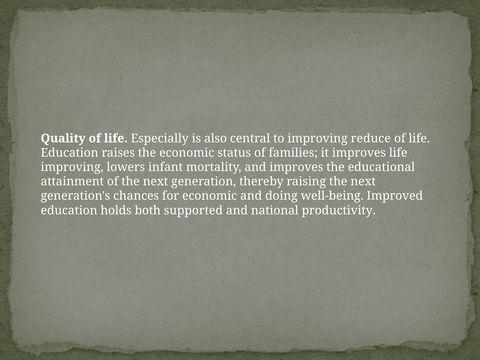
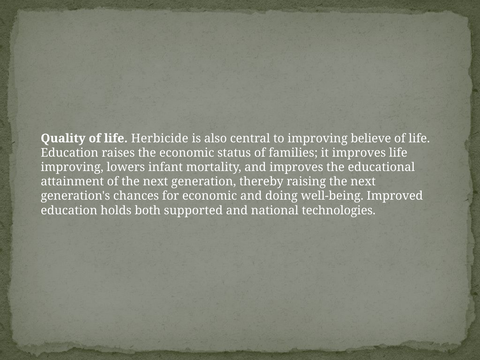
Especially: Especially -> Herbicide (160, 138)
reduce: reduce -> believe (371, 138)
productivity: productivity -> technologies (339, 210)
